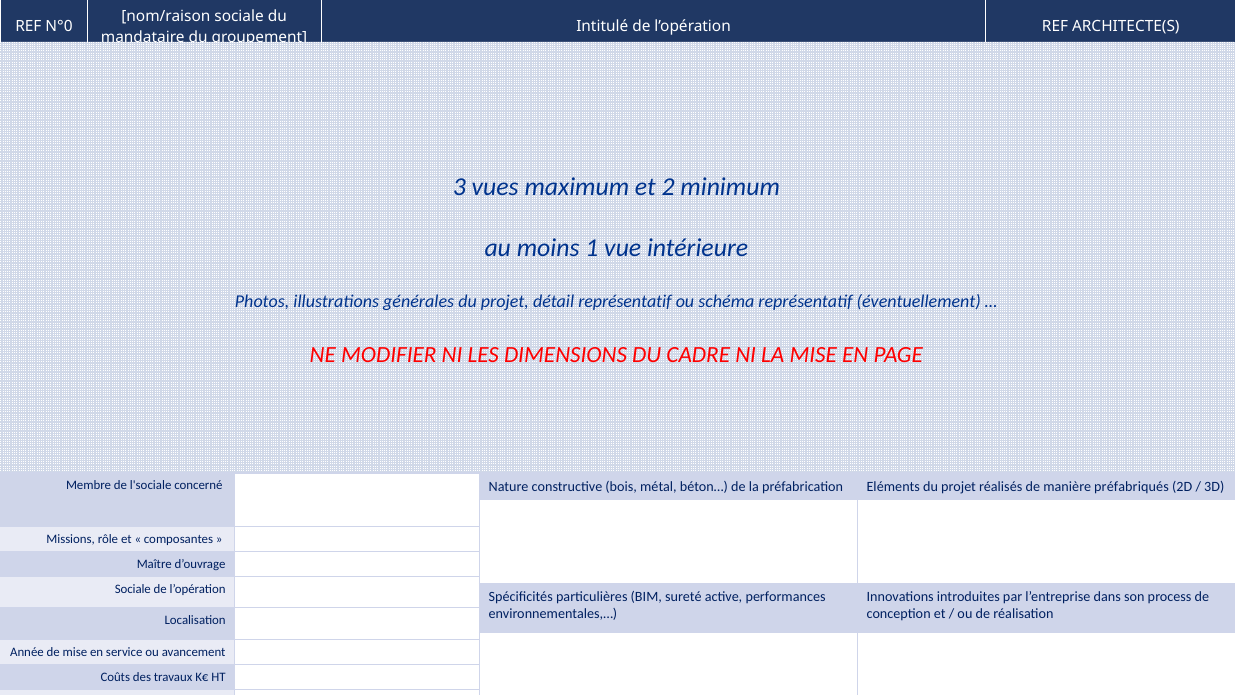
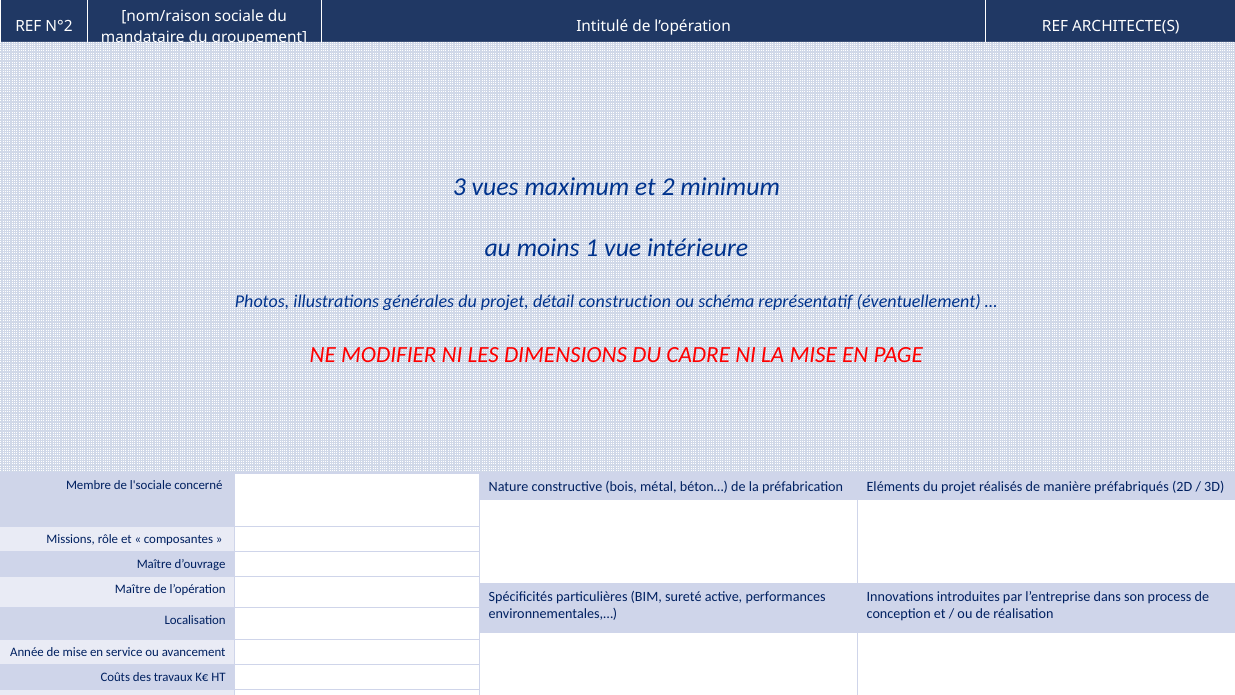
N°0: N°0 -> N°2 (59, 27)
détail représentatif: représentatif -> construction (625, 302)
Sociale: Sociale -> Maître (133, 589)
